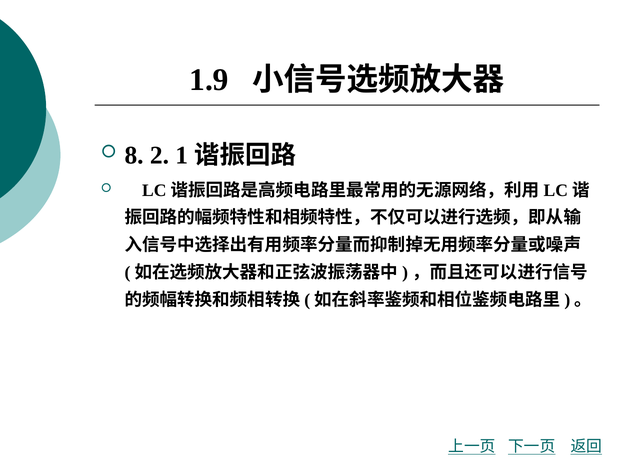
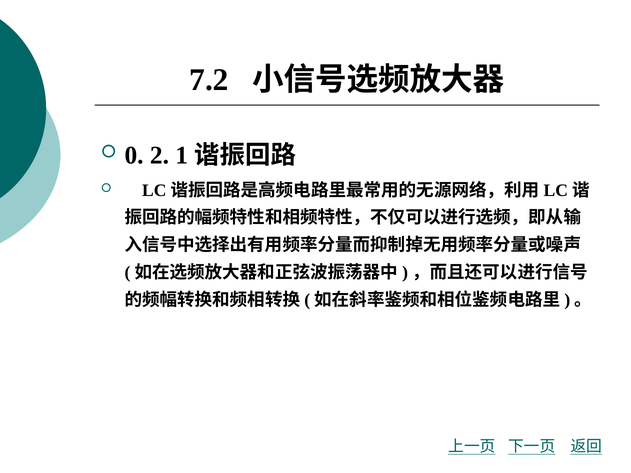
1.9: 1.9 -> 7.2 (209, 80)
8: 8 -> 0 (134, 155)
